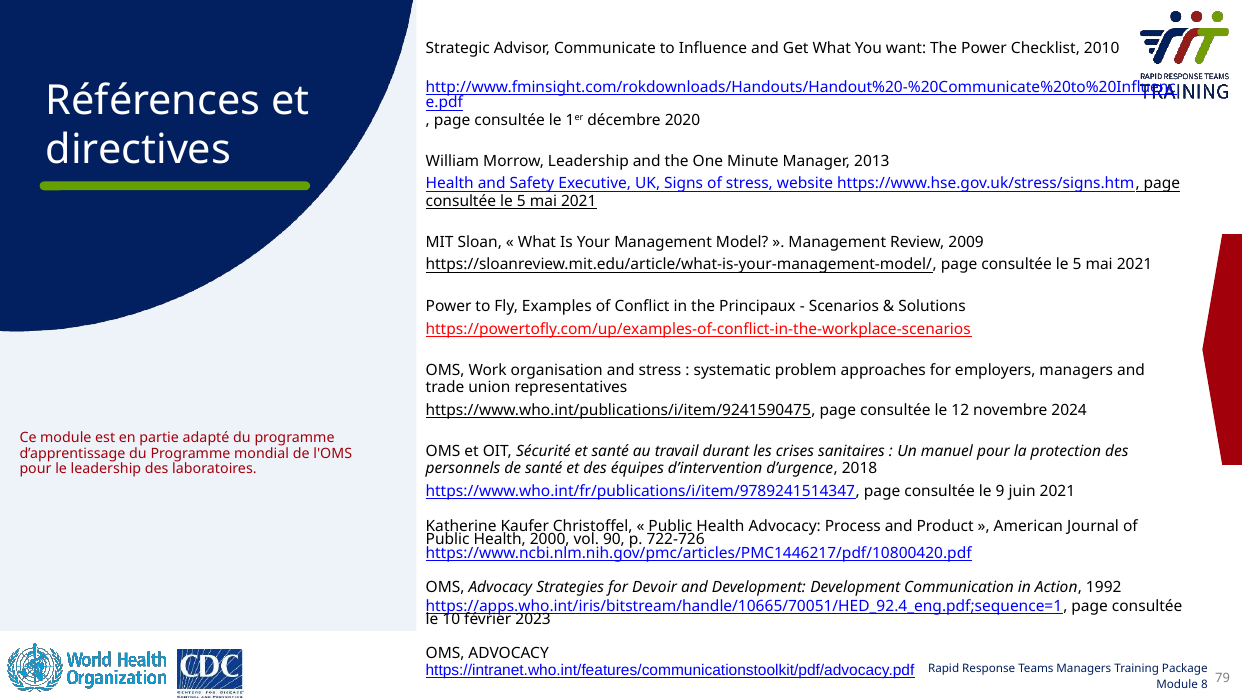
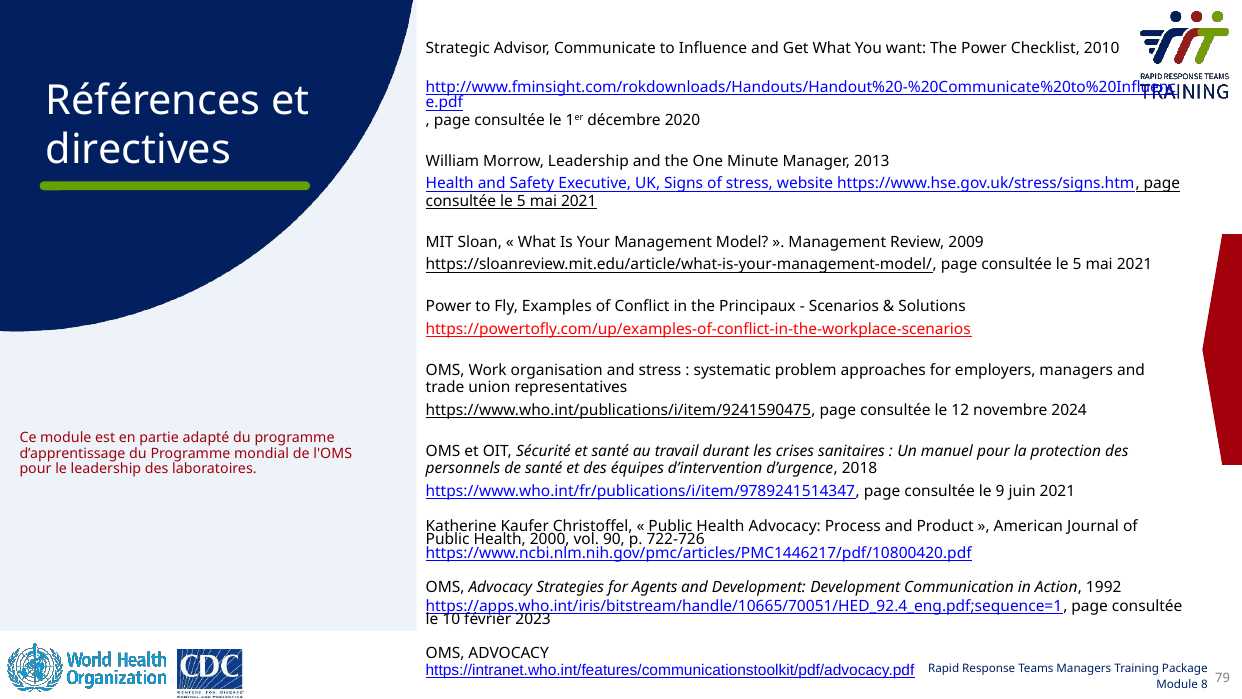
Devoir: Devoir -> Agents (655, 587)
